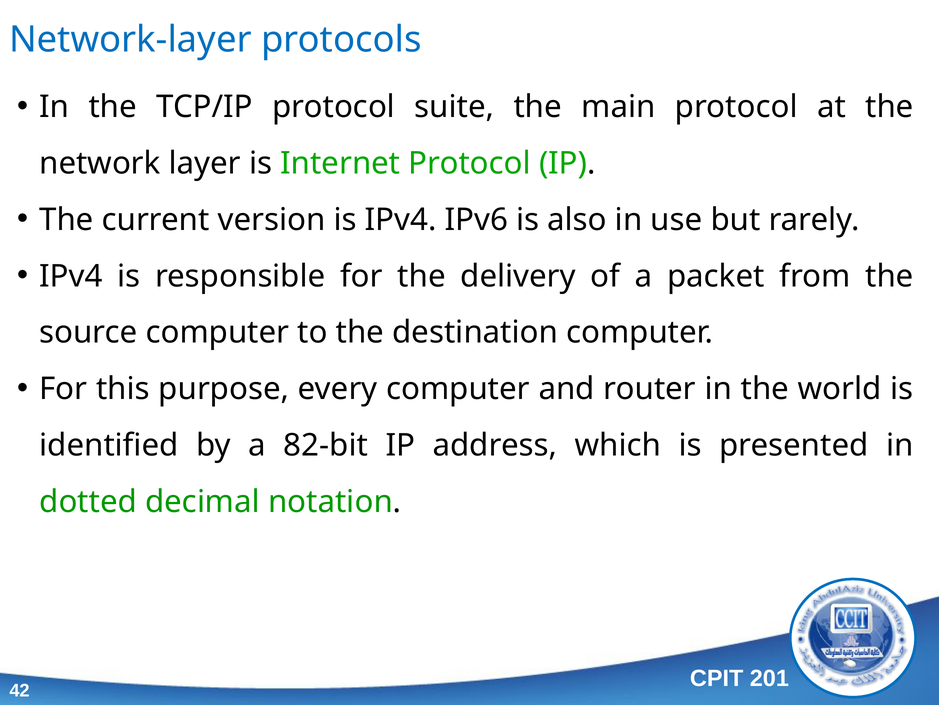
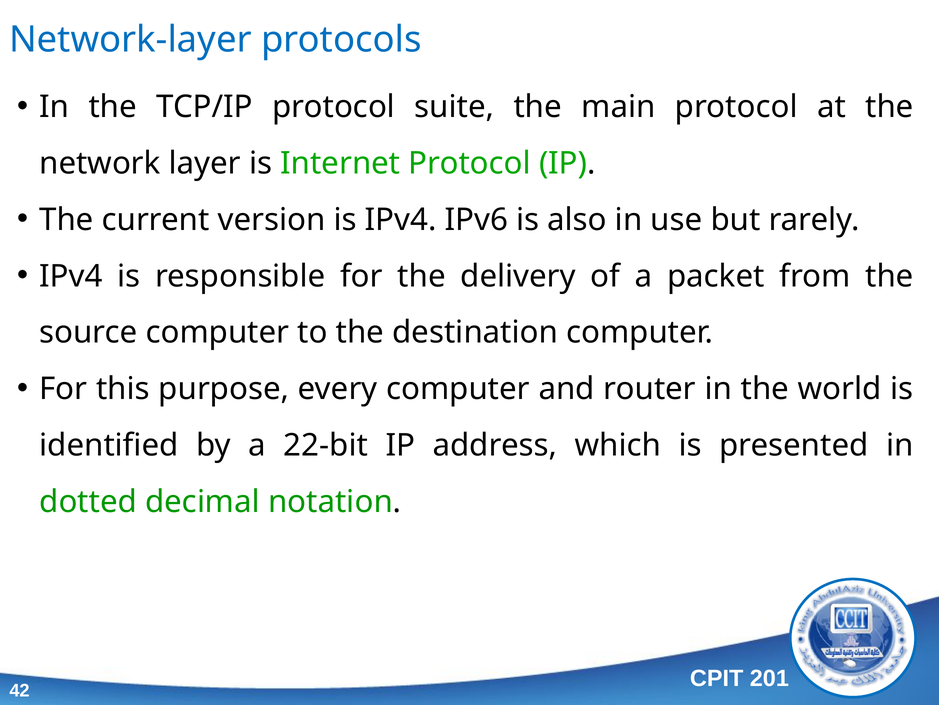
82-bit: 82-bit -> 22-bit (326, 445)
